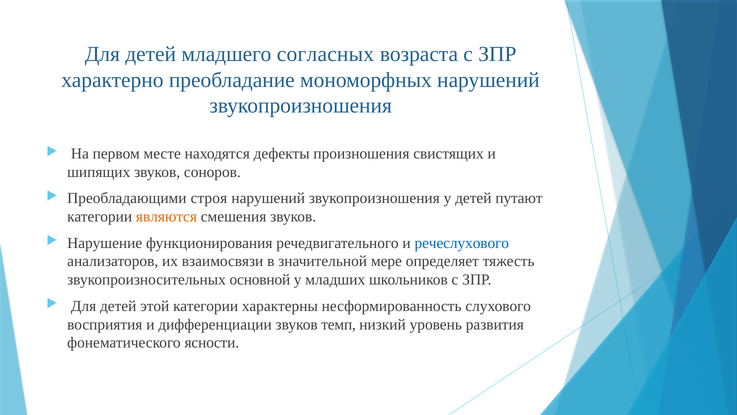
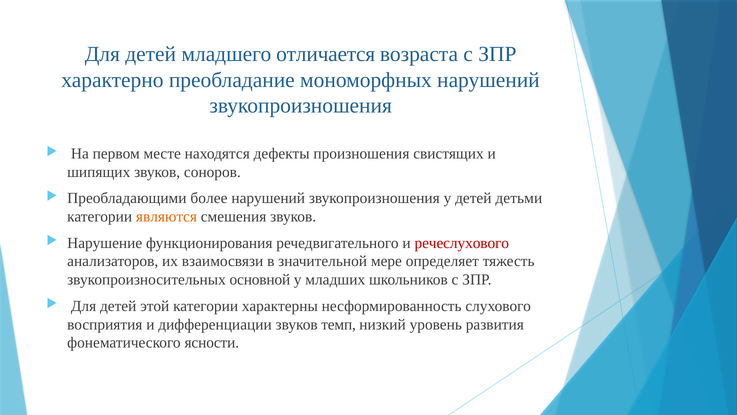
согласных: согласных -> отличается (326, 54)
строя: строя -> более (209, 198)
путают: путают -> детьми (519, 198)
речеслухового colour: blue -> red (462, 243)
